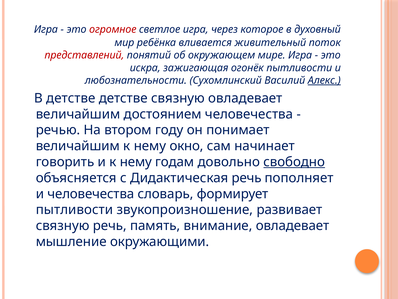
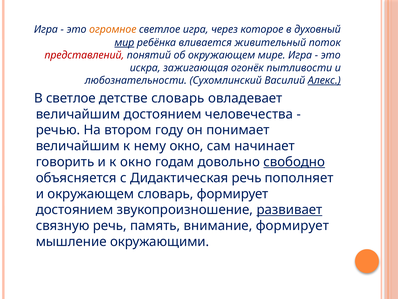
огромное colour: red -> orange (113, 29)
мир underline: none -> present (124, 43)
В детстве: детстве -> светлое (71, 98)
детстве связную: связную -> словарь (178, 98)
и к нему: нему -> окно (136, 162)
и человечества: человечества -> окружающем (91, 194)
пытливости: пытливости -> достоянием (75, 209)
развивает underline: none -> present (289, 209)
внимание овладевает: овладевает -> формирует (292, 225)
